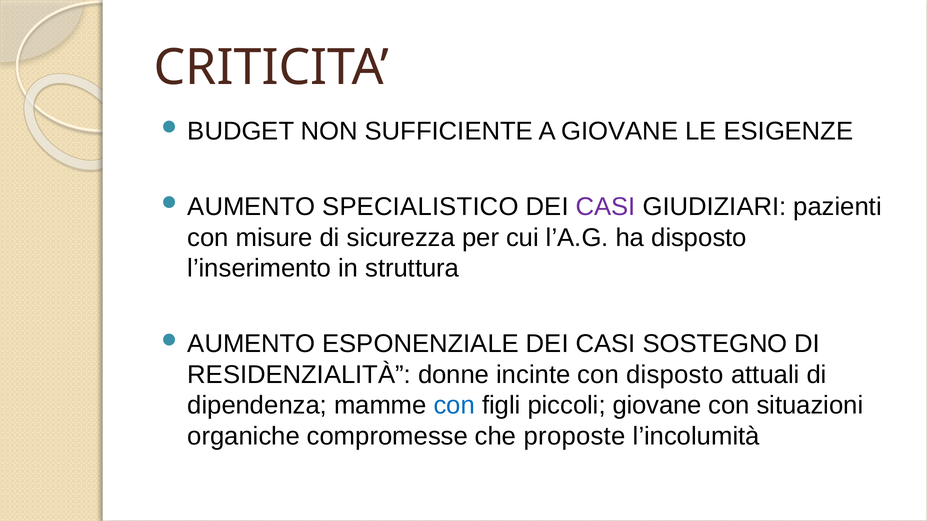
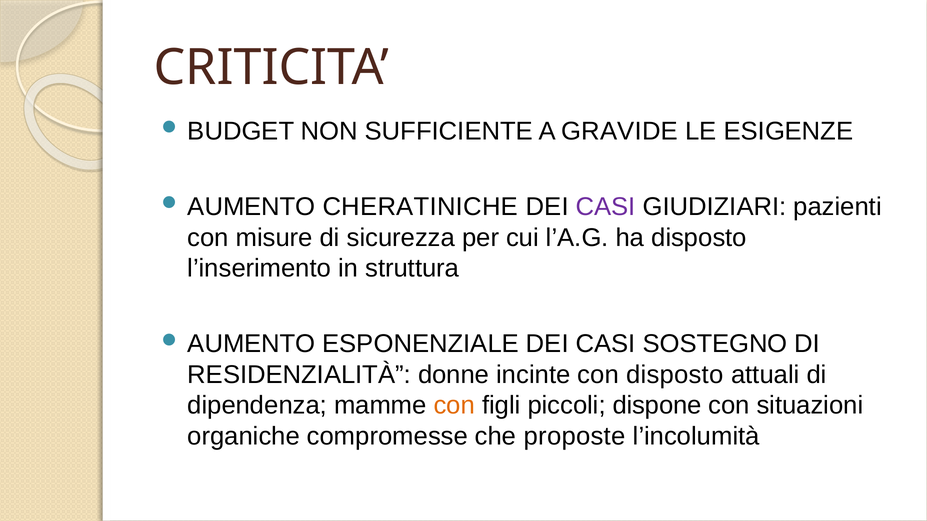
A GIOVANE: GIOVANE -> GRAVIDE (620, 131)
SPECIALISTICO: SPECIALISTICO -> CHERATINICHE (420, 207)
con colour: blue -> orange (454, 406)
piccoli giovane: giovane -> dispone (657, 406)
